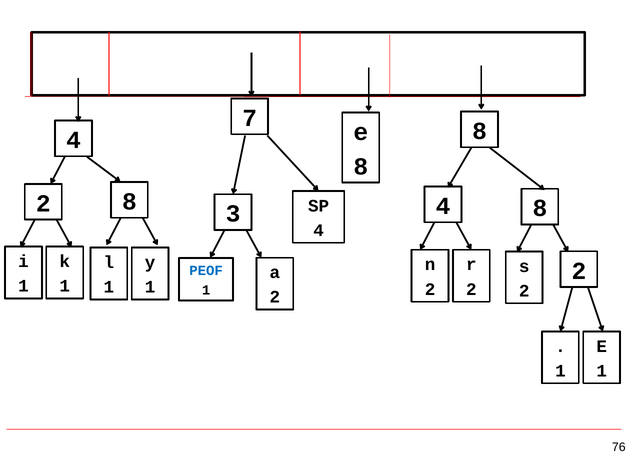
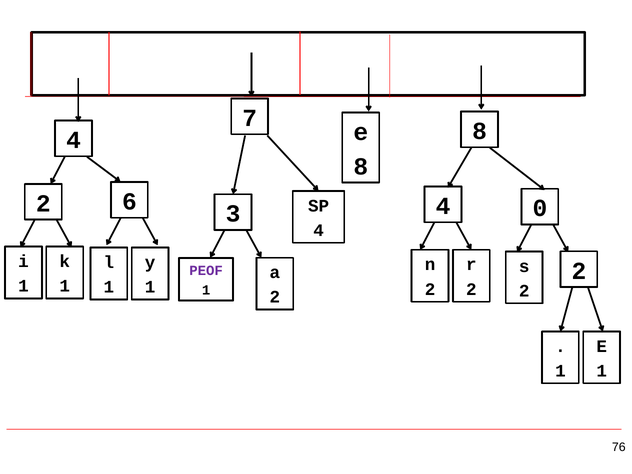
2 8: 8 -> 6 (129, 202)
4 8: 8 -> 0 (540, 208)
PEOF colour: blue -> purple (206, 270)
